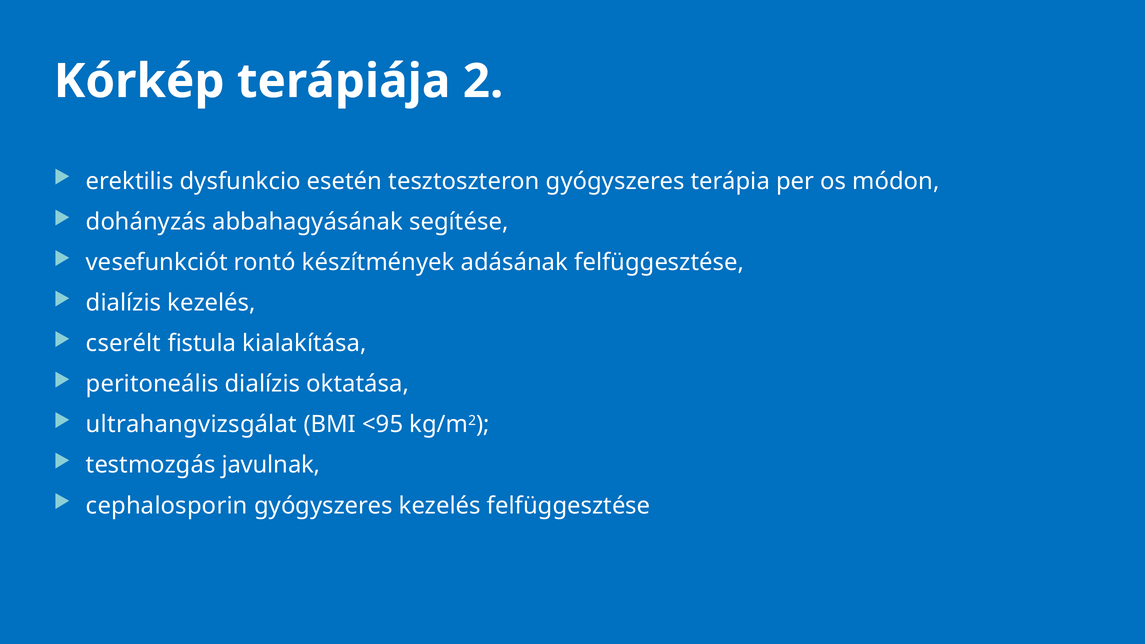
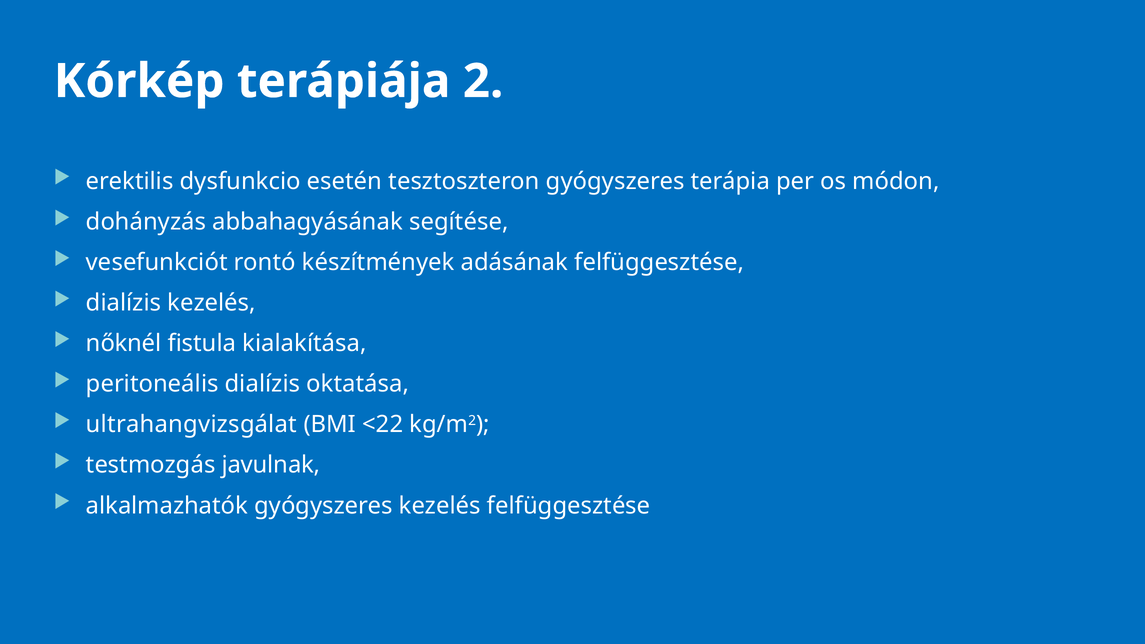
cserélt: cserélt -> nőknél (124, 343)
<95: <95 -> <22 (383, 425)
cephalosporin: cephalosporin -> alkalmazhatók (167, 506)
